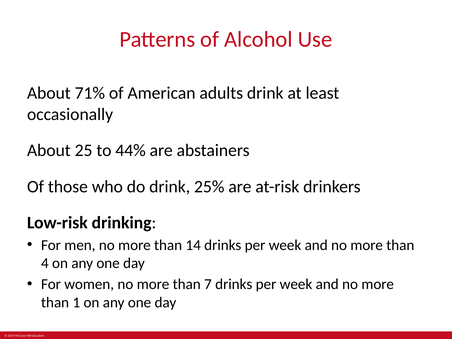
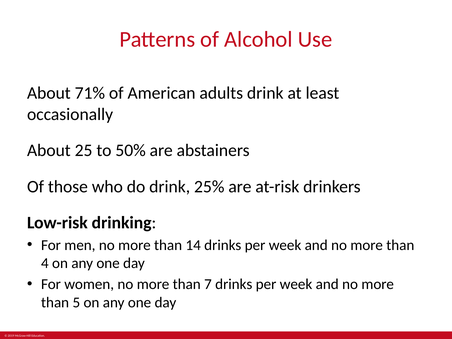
44%: 44% -> 50% (131, 150)
1: 1 -> 5 (76, 302)
